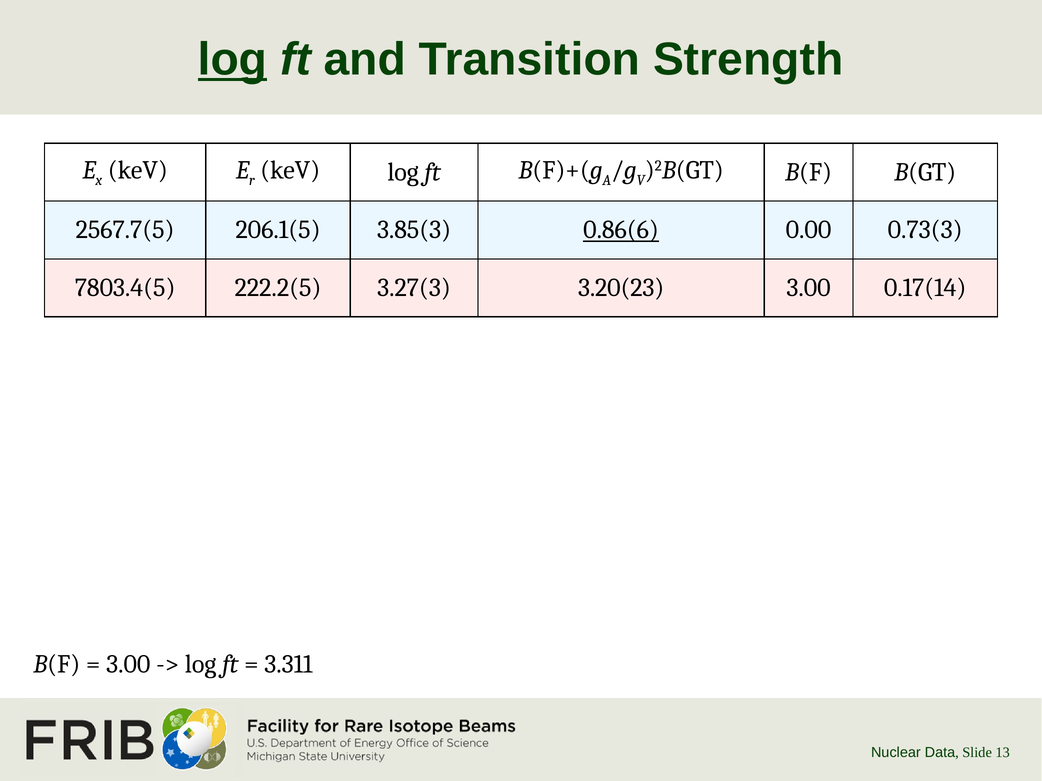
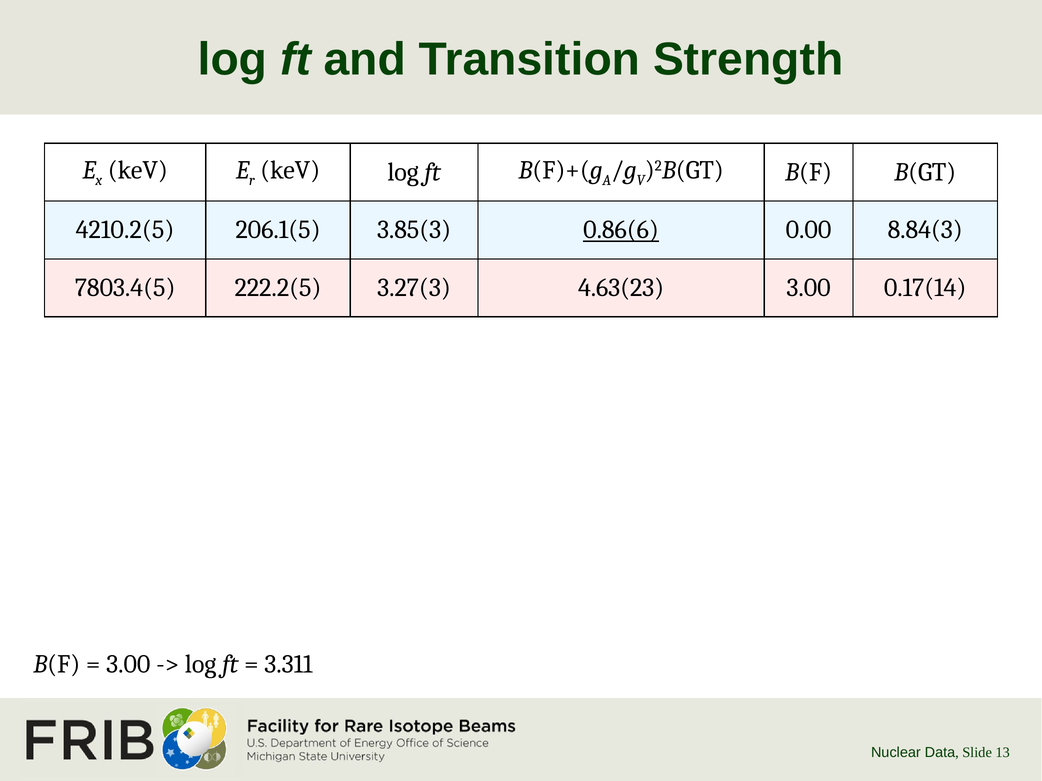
log underline: present -> none (233, 60)
2567.7(5: 2567.7(5 -> 4210.2(5 (125, 230)
0.73(3: 0.73(3 -> 8.84(3 (925, 230)
3.20(23: 3.20(23 -> 4.63(23 (621, 288)
